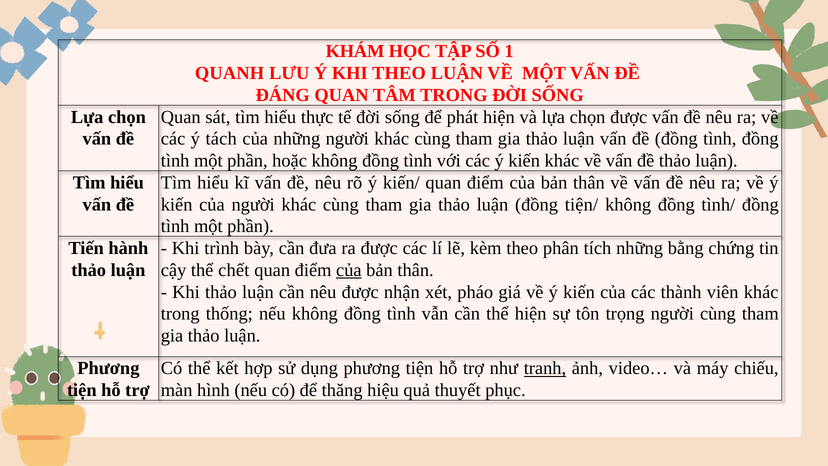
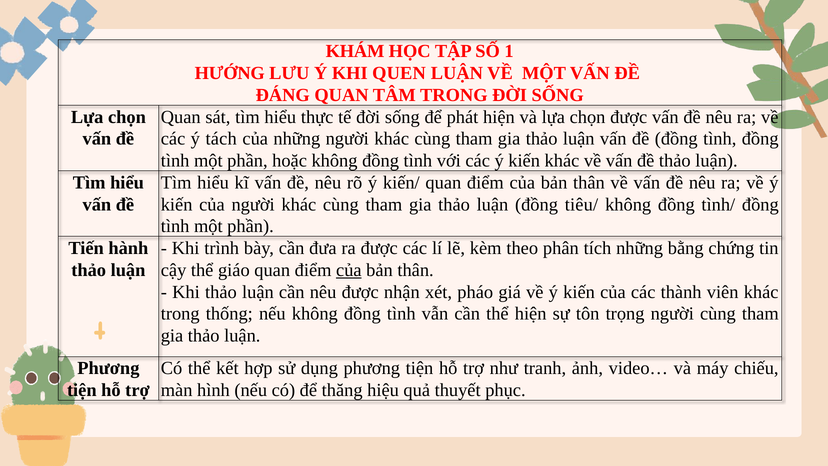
QUANH: QUANH -> HƯỚNG (230, 73)
KHI THEO: THEO -> QUEN (399, 73)
tiện/: tiện/ -> tiêu/ (581, 204)
chết: chết -> giáo (234, 270)
tranh underline: present -> none (545, 368)
